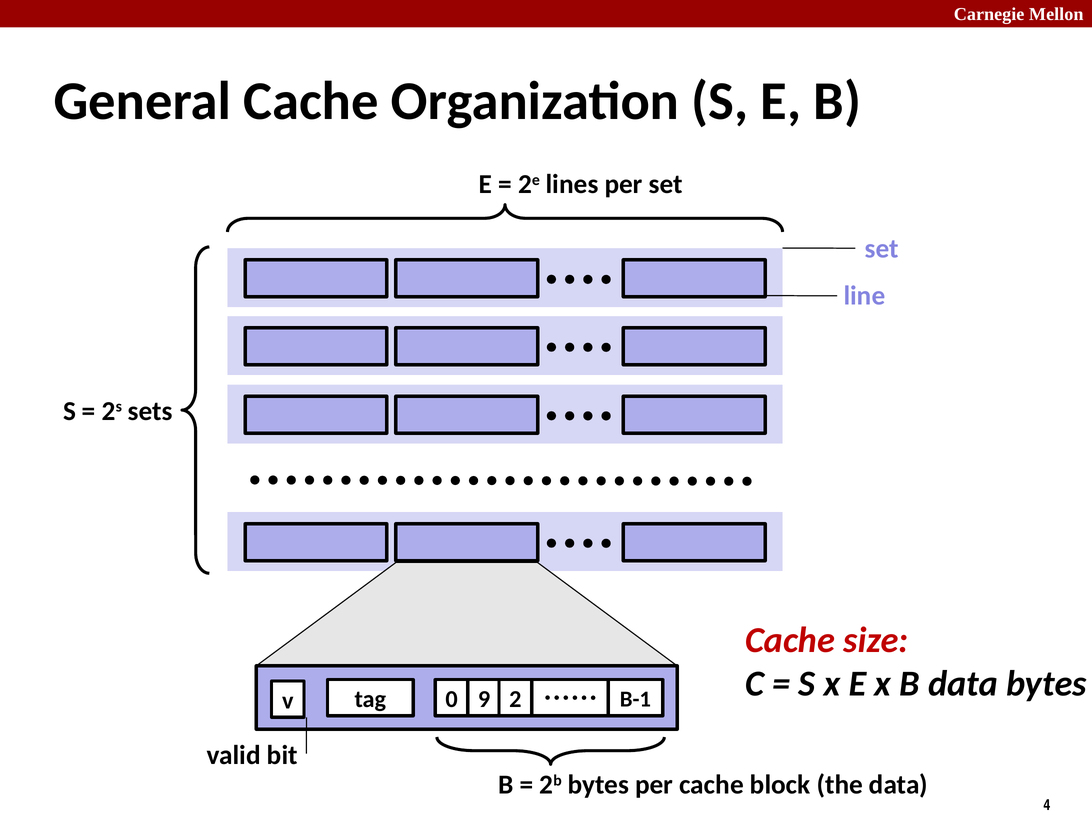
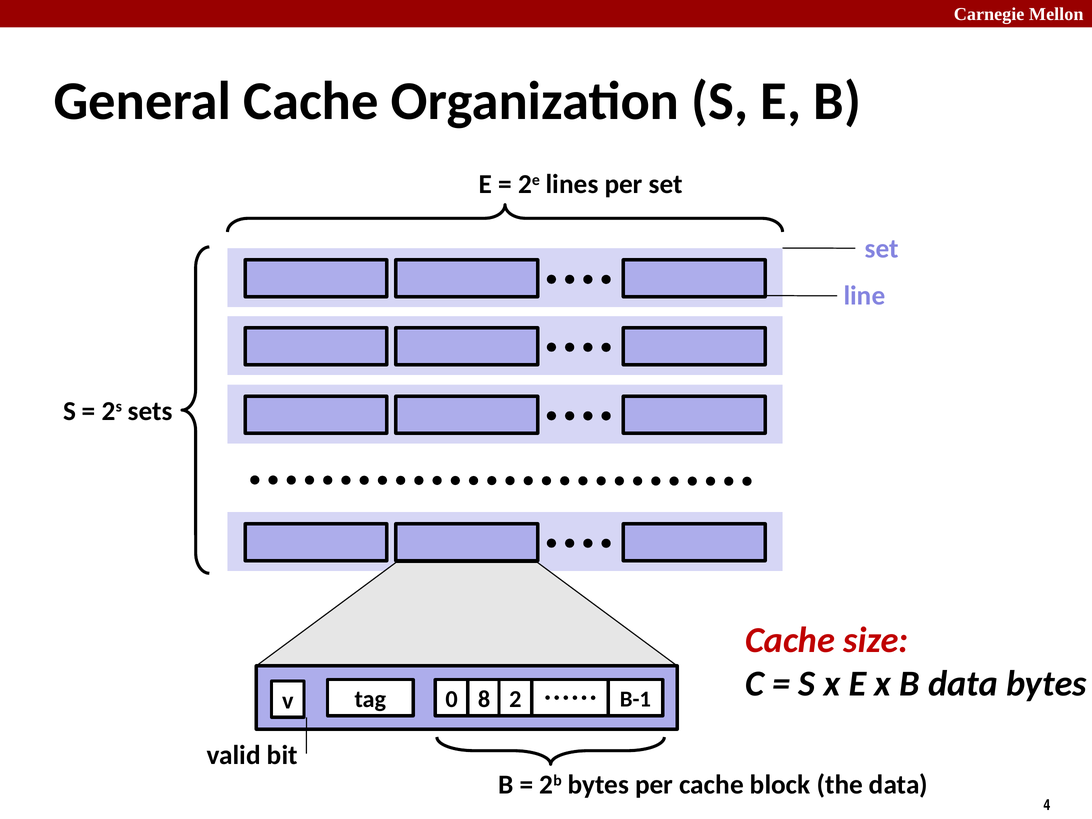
9: 9 -> 8 (484, 699)
